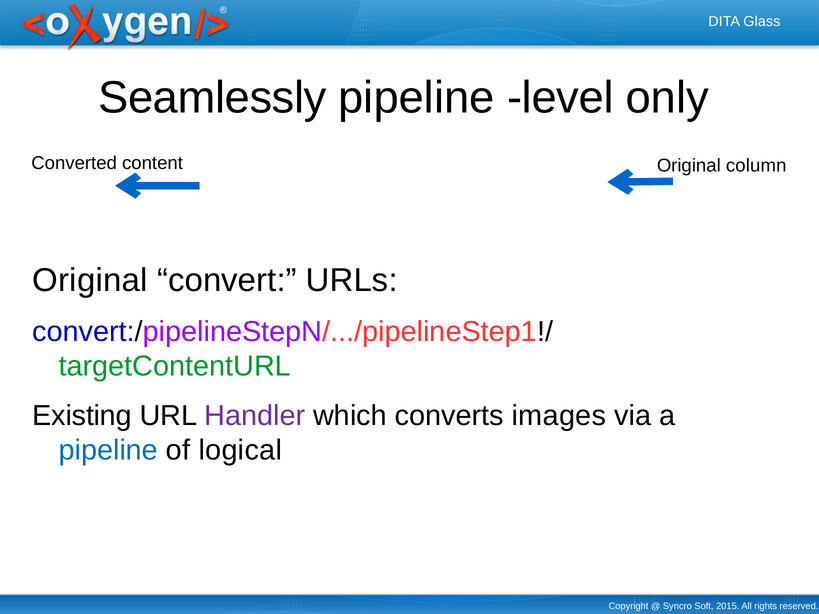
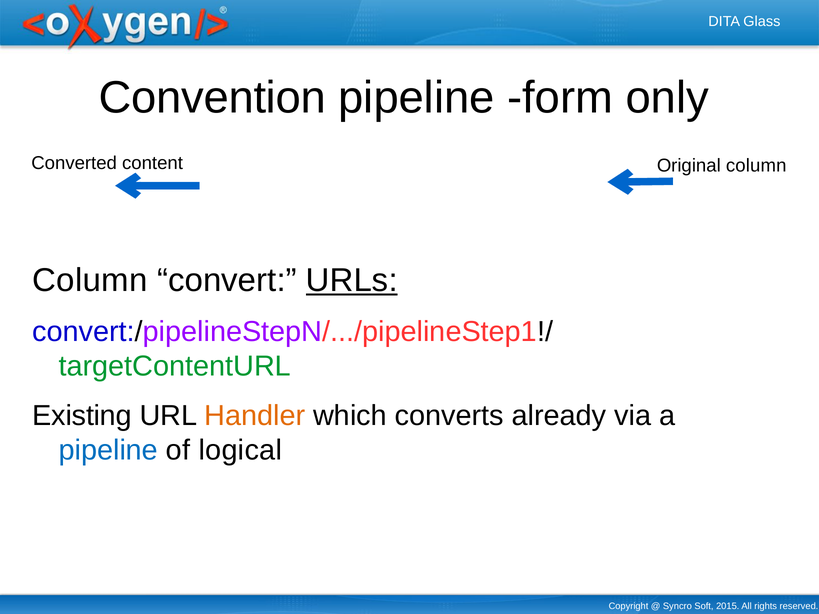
Seamlessly: Seamlessly -> Convention (212, 98)
level: level -> form (560, 98)
Original: Original -> Column (90, 280)
URLs underline: none -> present (352, 280)
Handler colour: purple -> orange (255, 416)
images: images -> already (559, 416)
